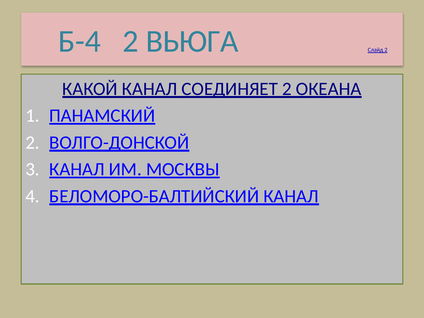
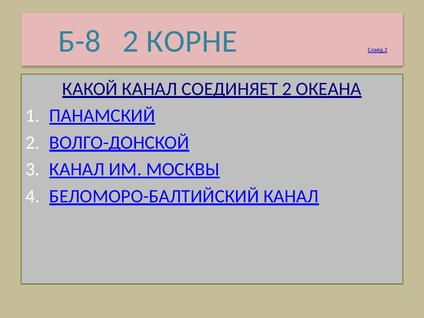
Б-4: Б-4 -> Б-8 (80, 41)
ВЬЮГА: ВЬЮГА -> КОРНЕ (192, 41)
